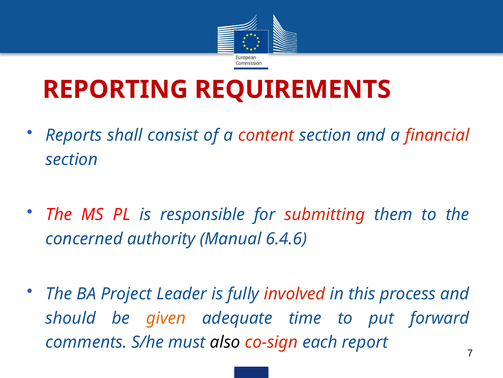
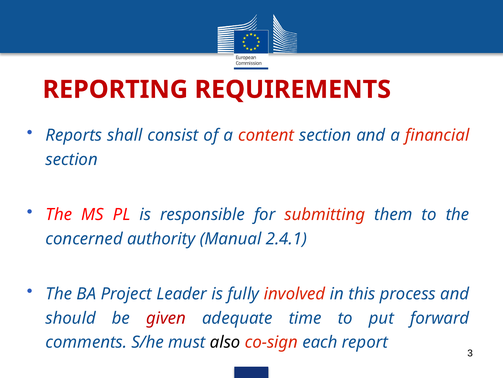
6.4.6: 6.4.6 -> 2.4.1 (286, 238)
given colour: orange -> red (166, 318)
7: 7 -> 3 (470, 353)
